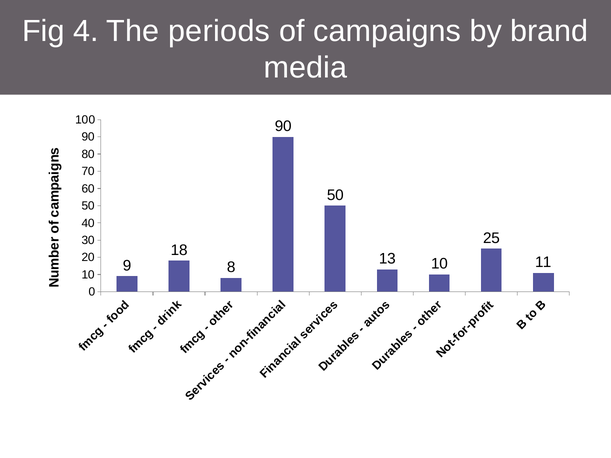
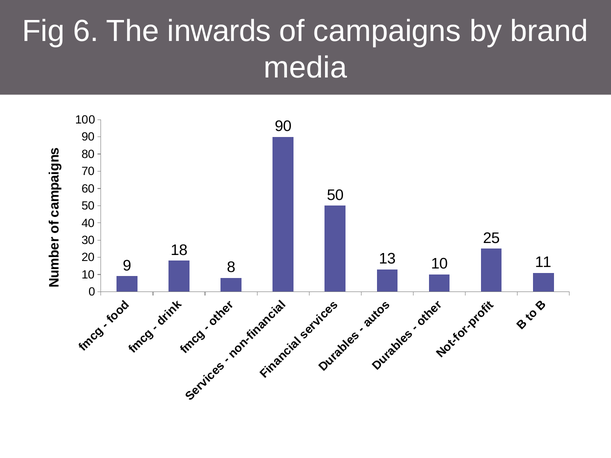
4: 4 -> 6 (86, 31)
periods: periods -> inwards (219, 31)
